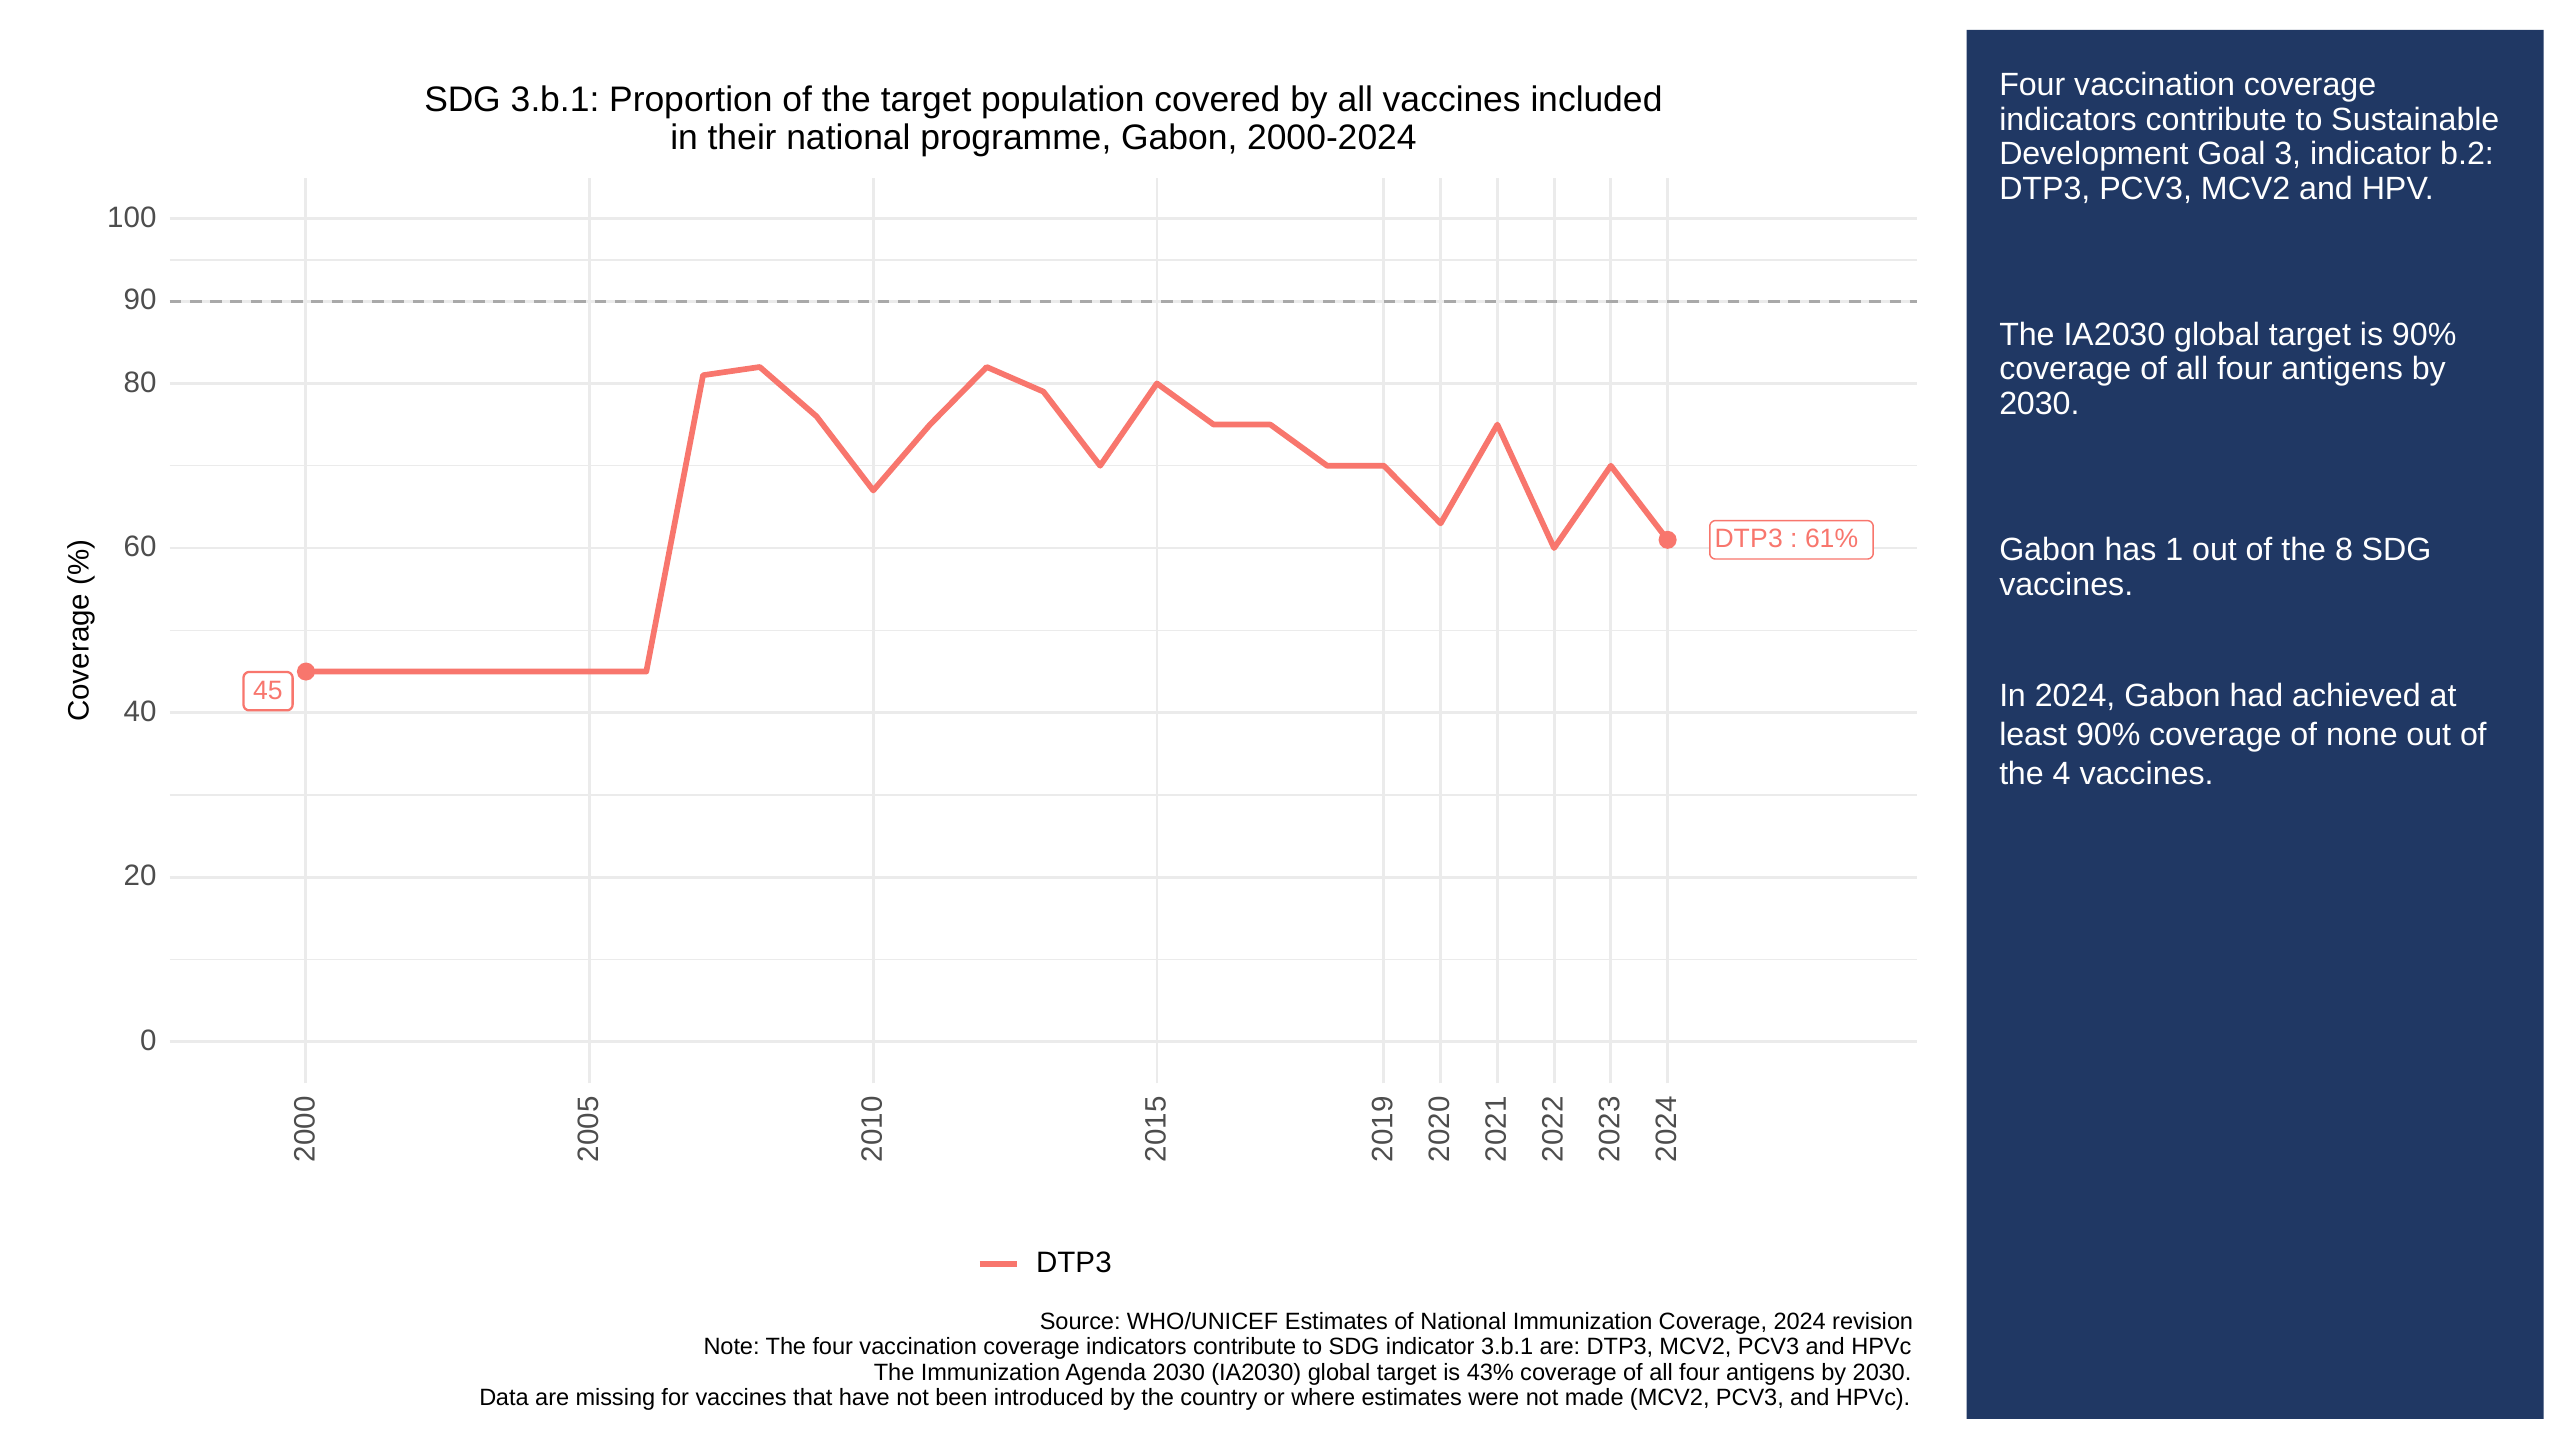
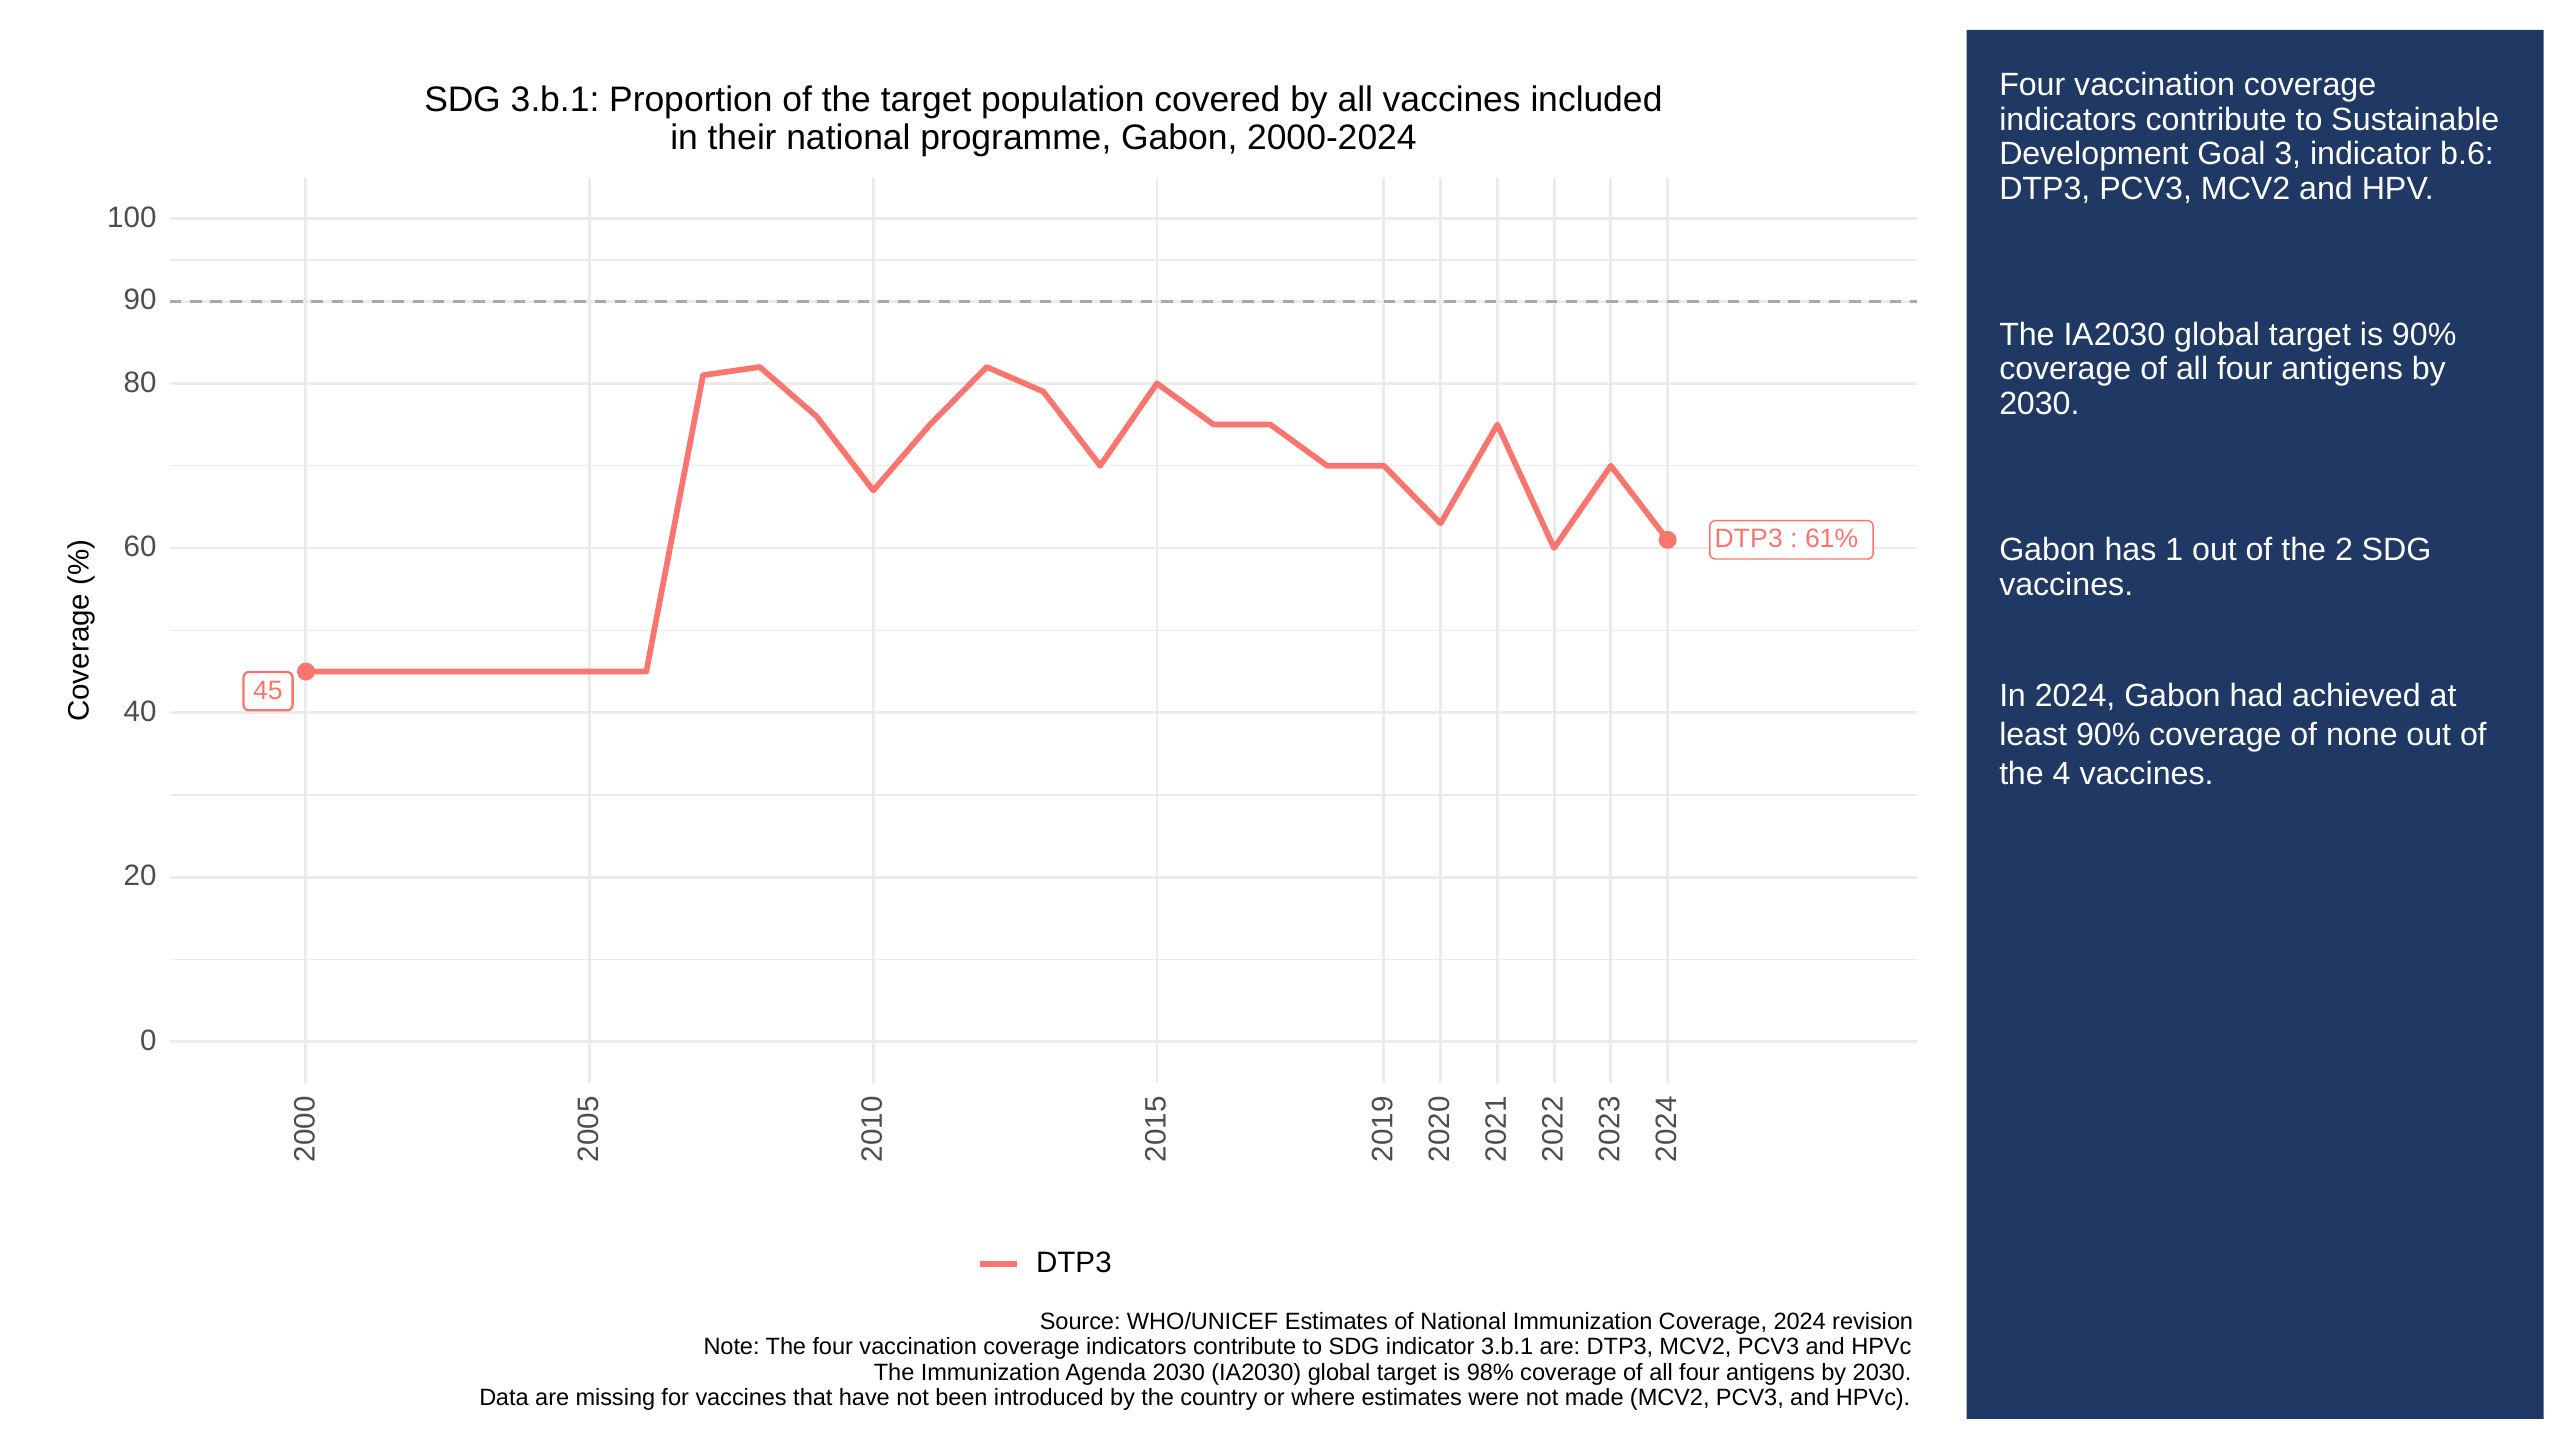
b.2: b.2 -> b.6 (2467, 154)
the 8: 8 -> 2 (2344, 550)
43%: 43% -> 98% (1490, 1373)
